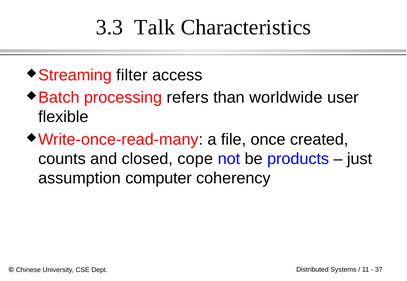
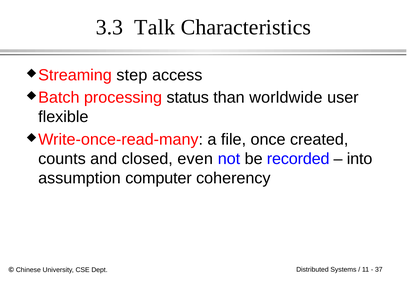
filter: filter -> step (132, 75)
refers: refers -> status (188, 98)
cope: cope -> even (195, 159)
products: products -> recorded (298, 159)
just: just -> into (360, 159)
